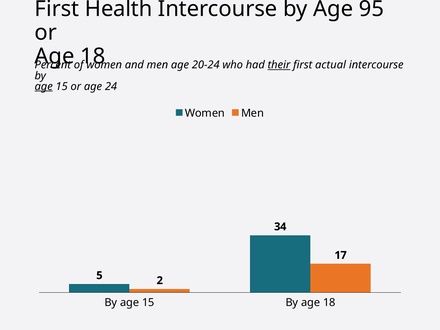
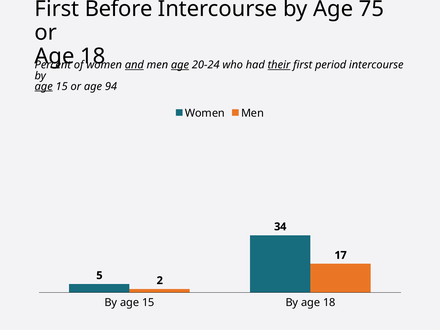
Health: Health -> Before (119, 9)
95: 95 -> 75 (371, 9)
and underline: none -> present (134, 65)
age underline: none -> present (180, 65)
actual: actual -> period (331, 65)
24: 24 -> 94 (111, 86)
